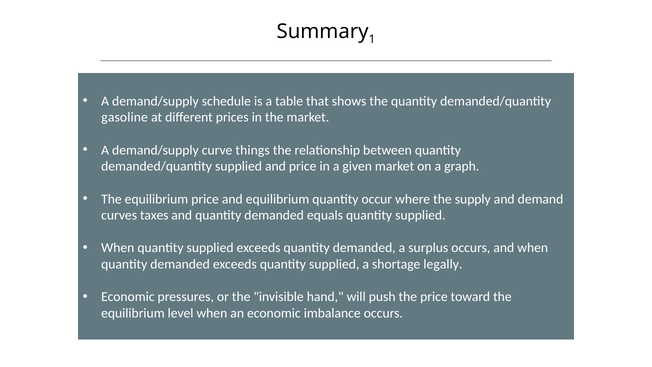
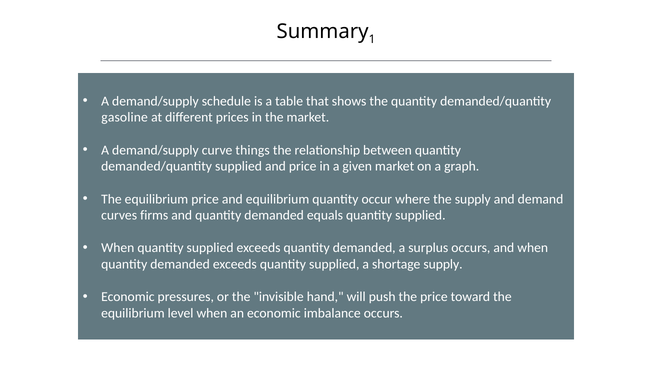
taxes: taxes -> firms (154, 215)
shortage legally: legally -> supply (443, 264)
